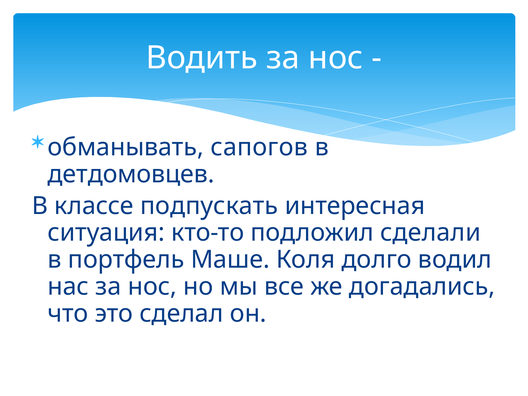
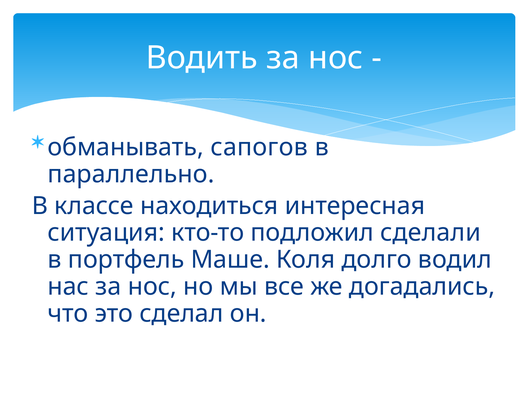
детдомовцев: детдомовцев -> параллельно (131, 174)
подпускать: подпускать -> находиться (209, 206)
